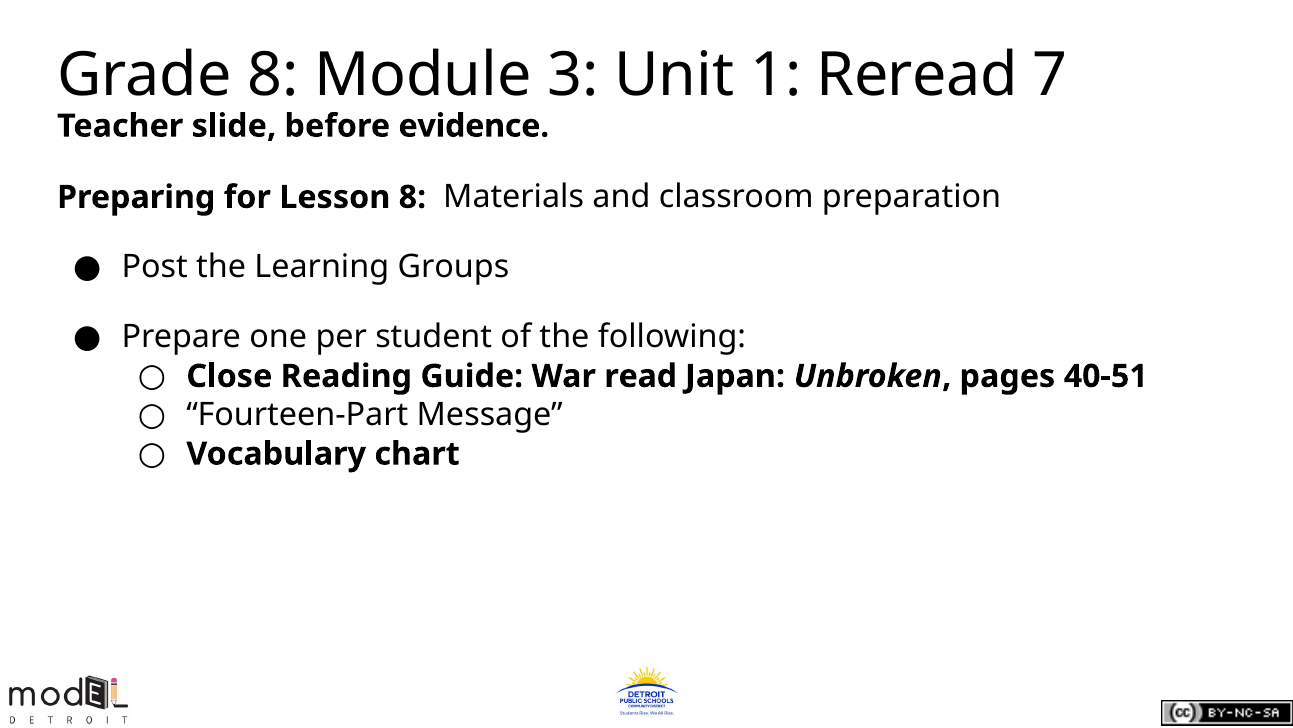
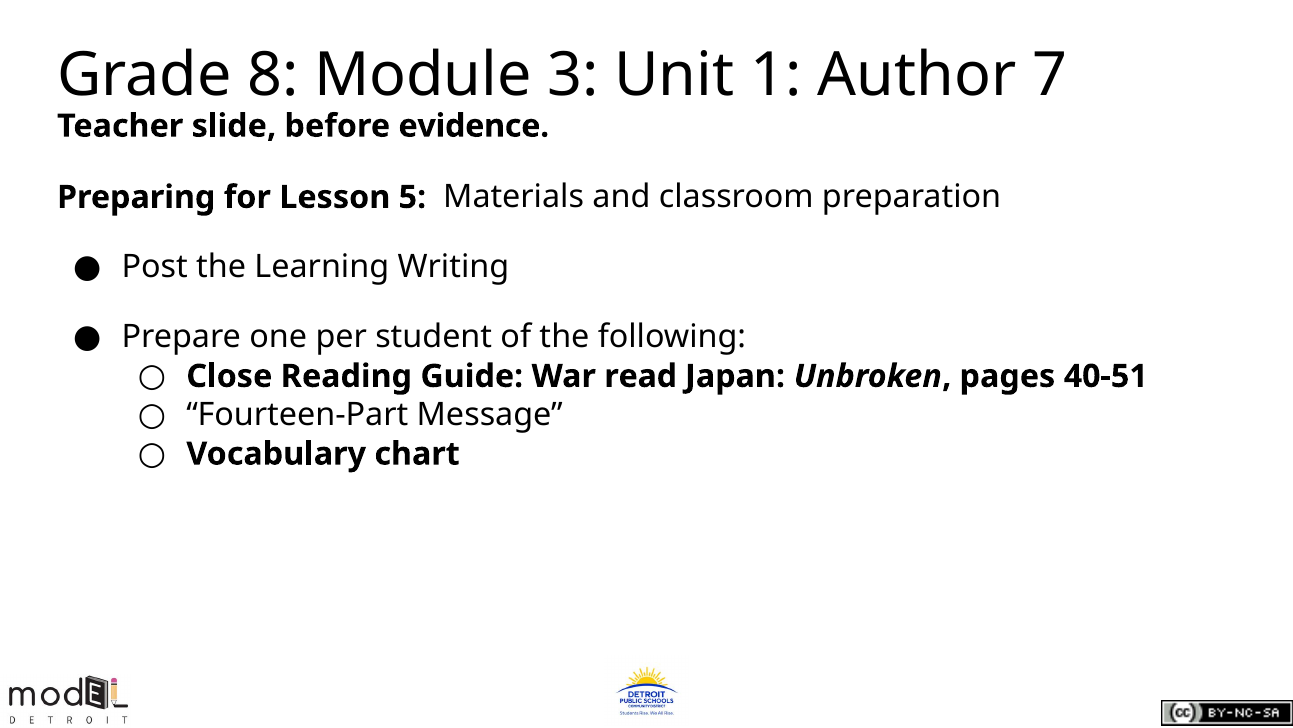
Reread: Reread -> Author (917, 75)
Lesson 8: 8 -> 5 (412, 197)
Groups: Groups -> Writing (453, 267)
